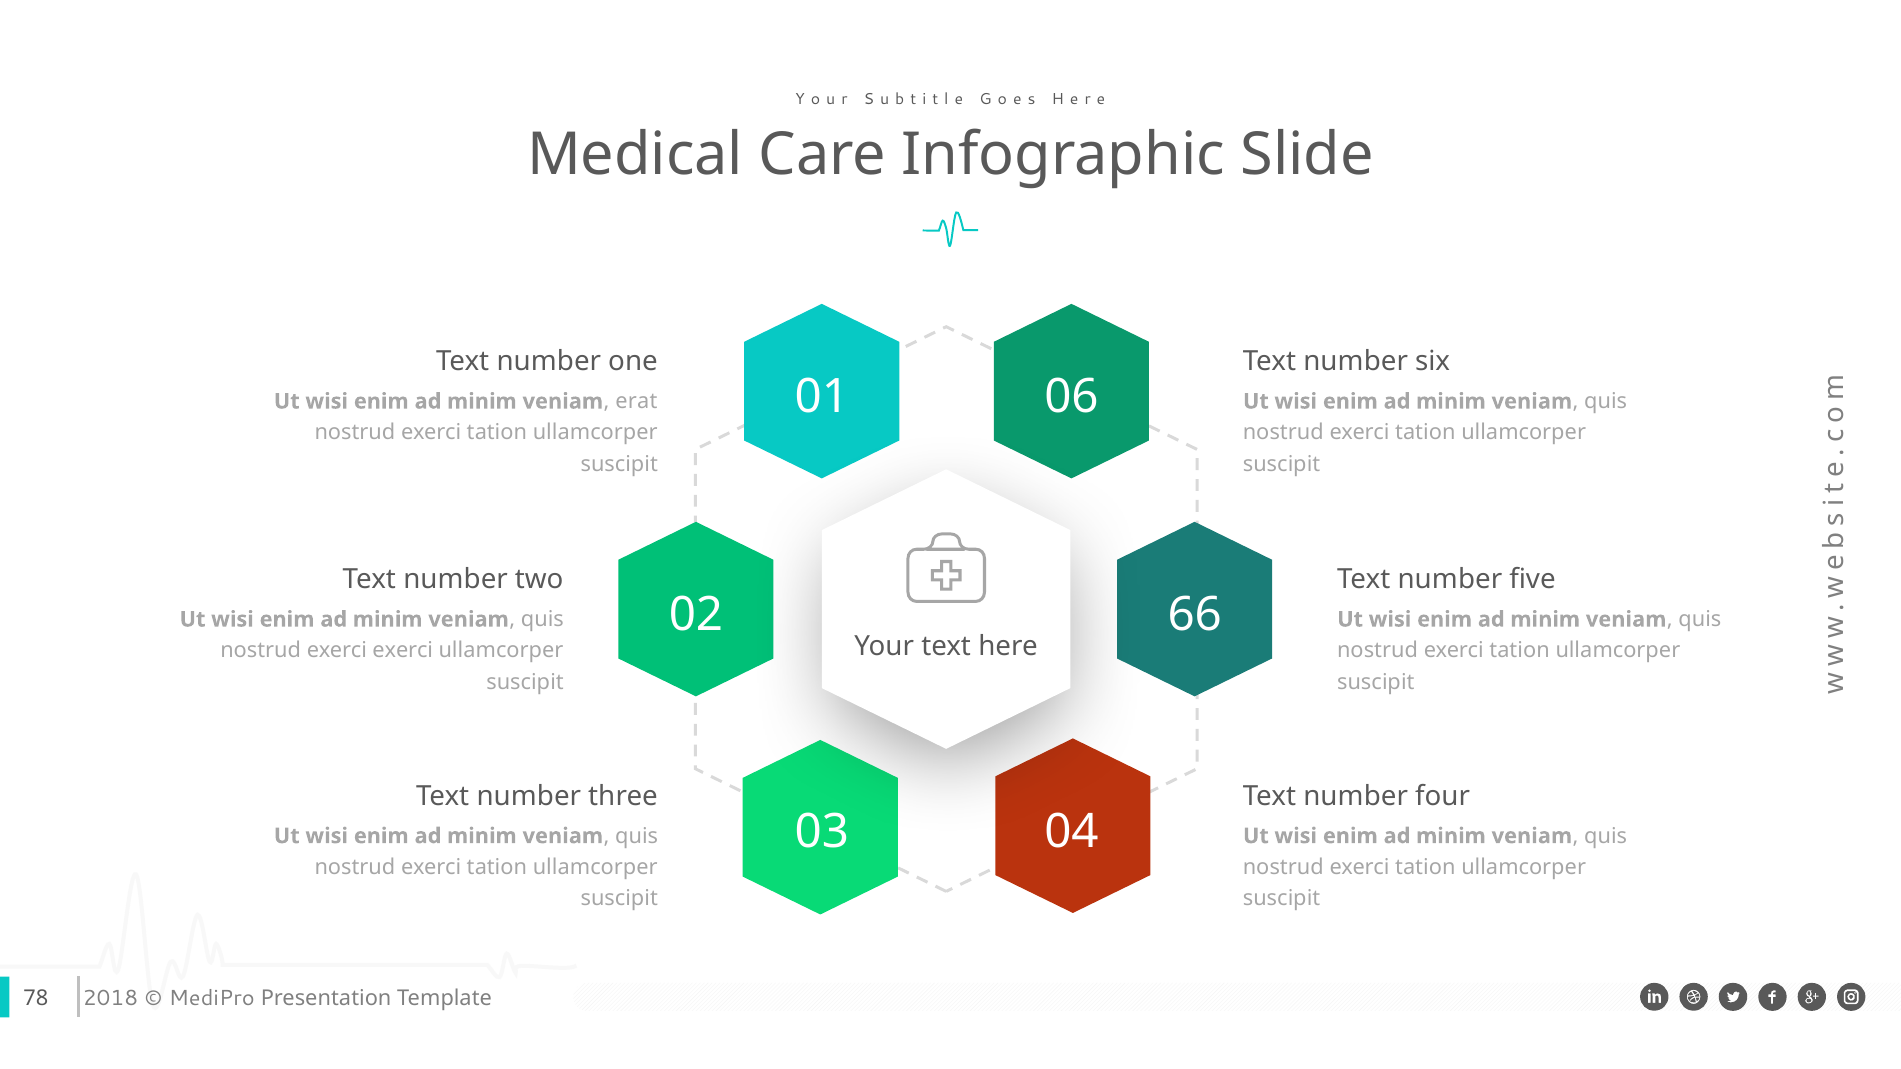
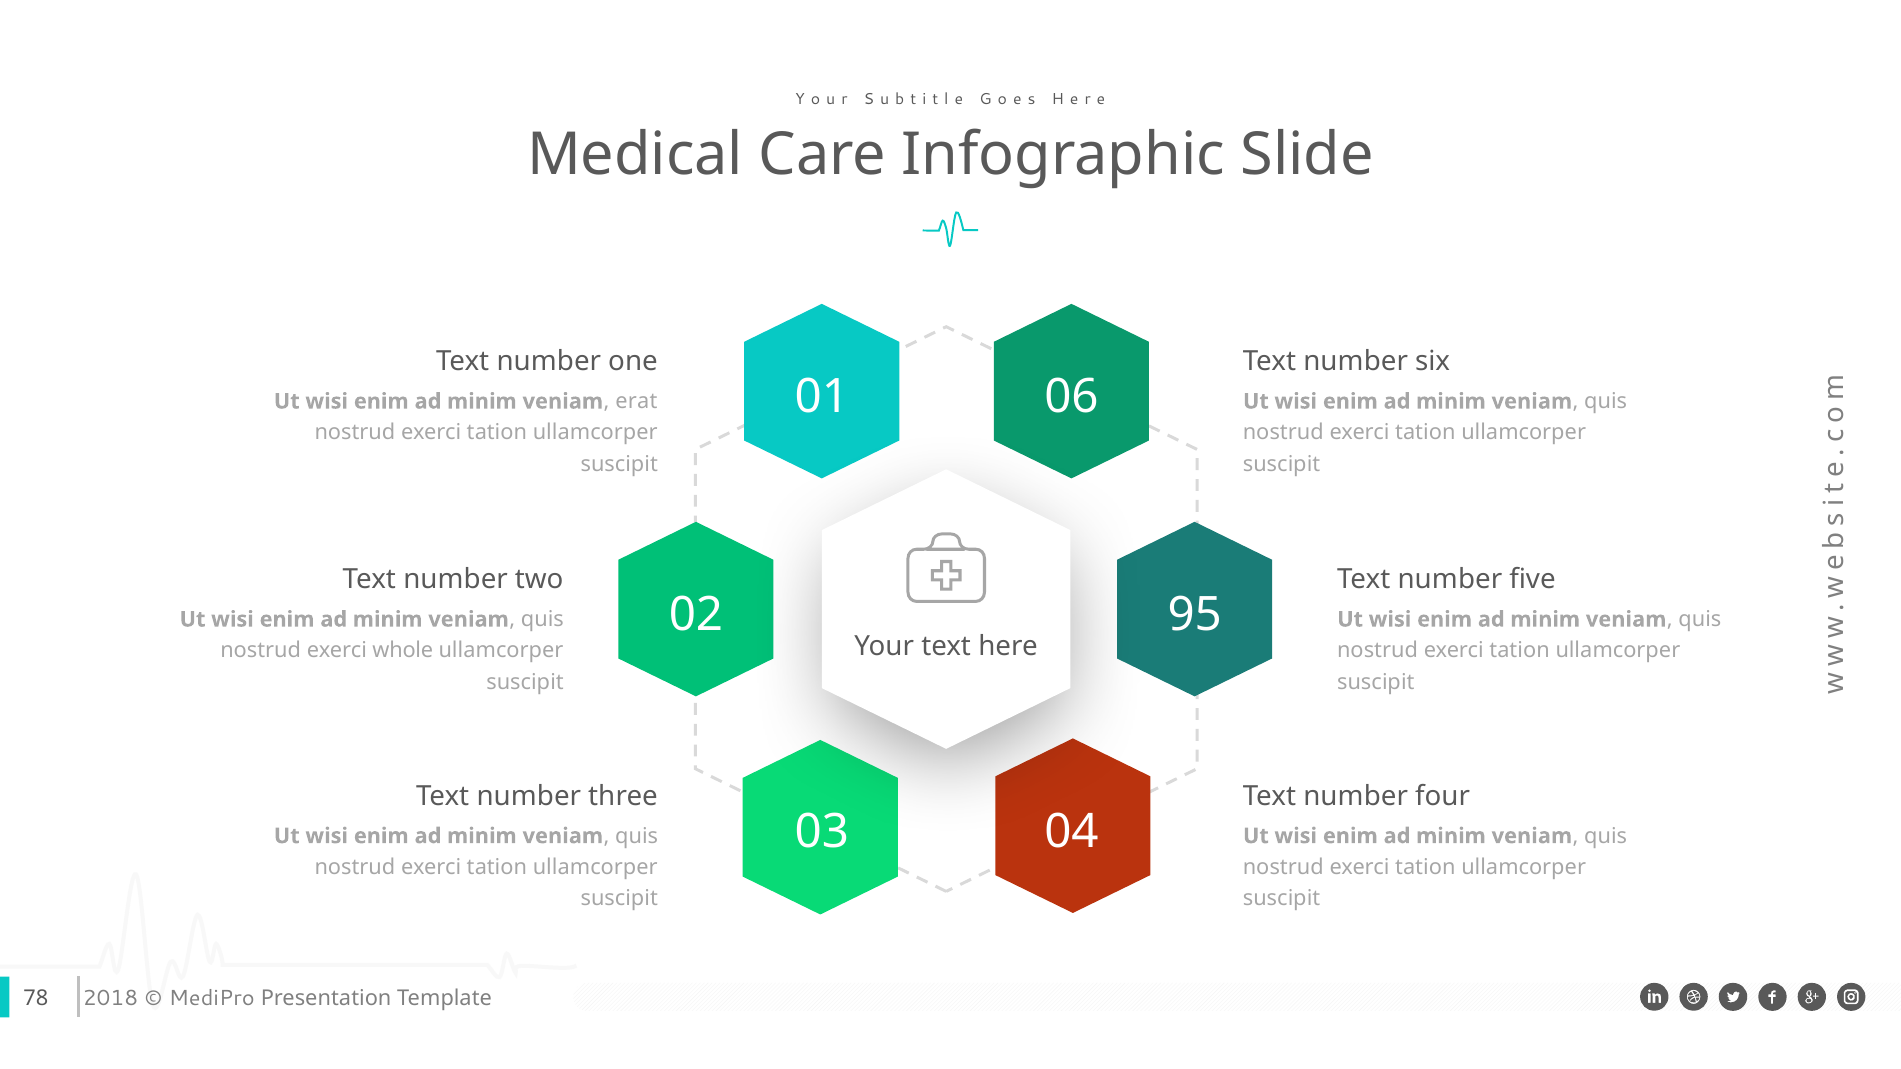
66: 66 -> 95 (1195, 615)
exerci exerci: exerci -> whole (403, 651)
